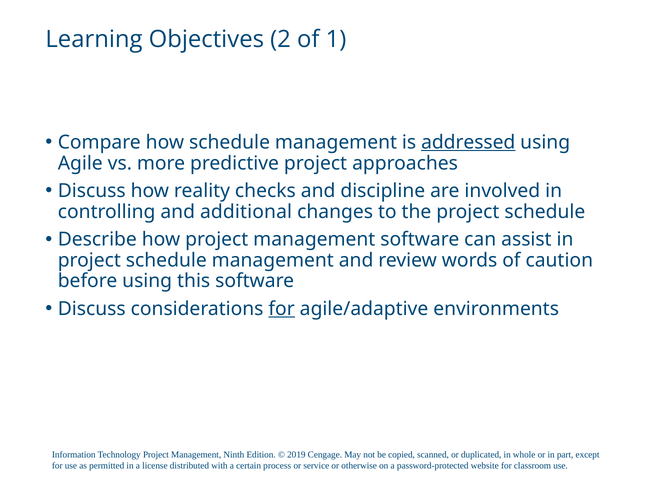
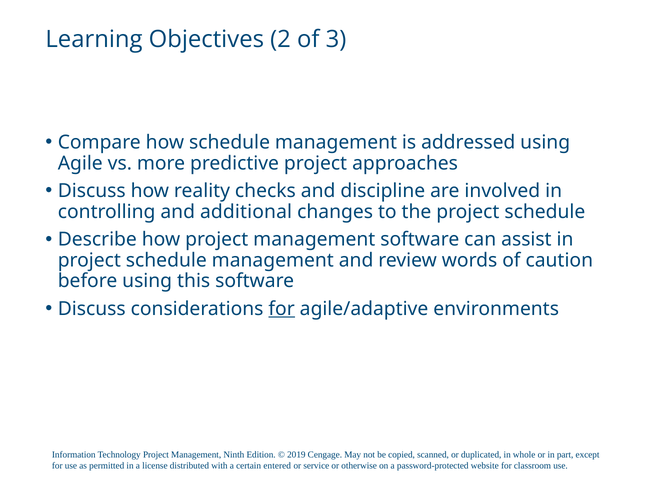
1: 1 -> 3 (336, 39)
addressed underline: present -> none (468, 142)
process: process -> entered (277, 465)
